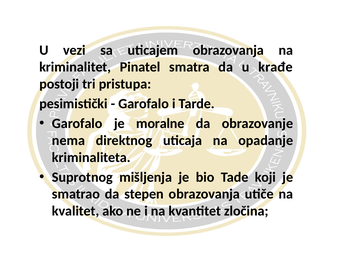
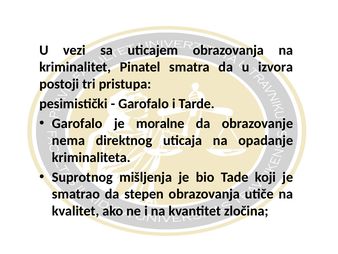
krađe: krađe -> izvora (276, 67)
